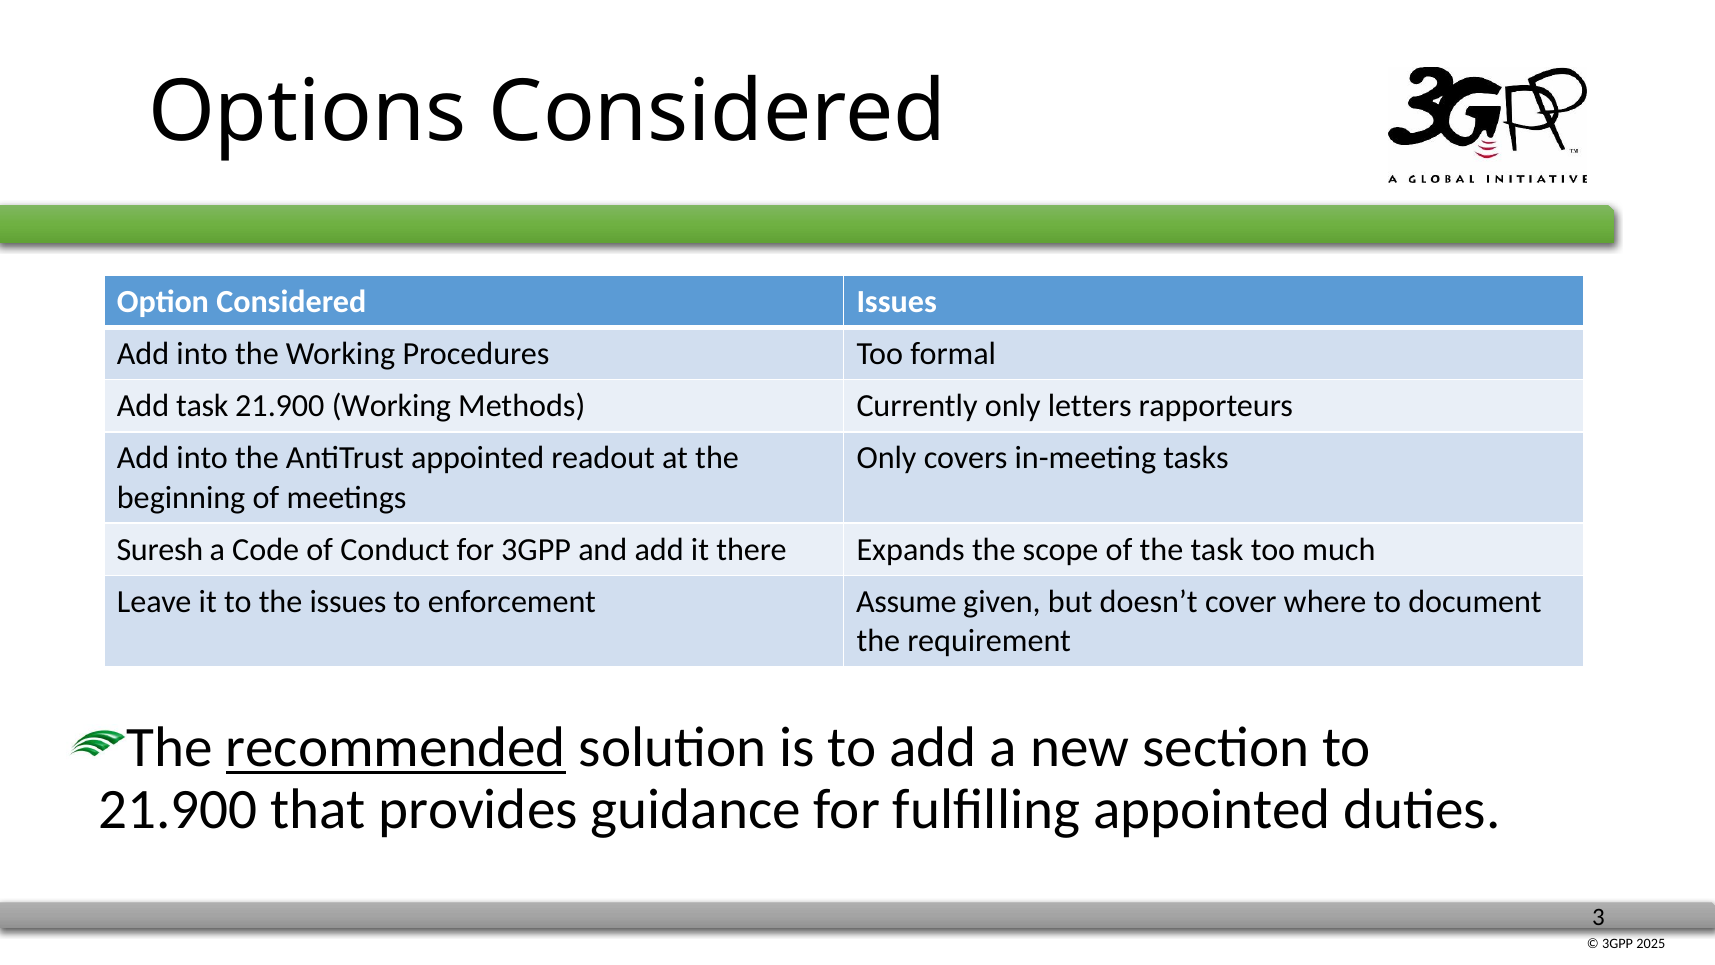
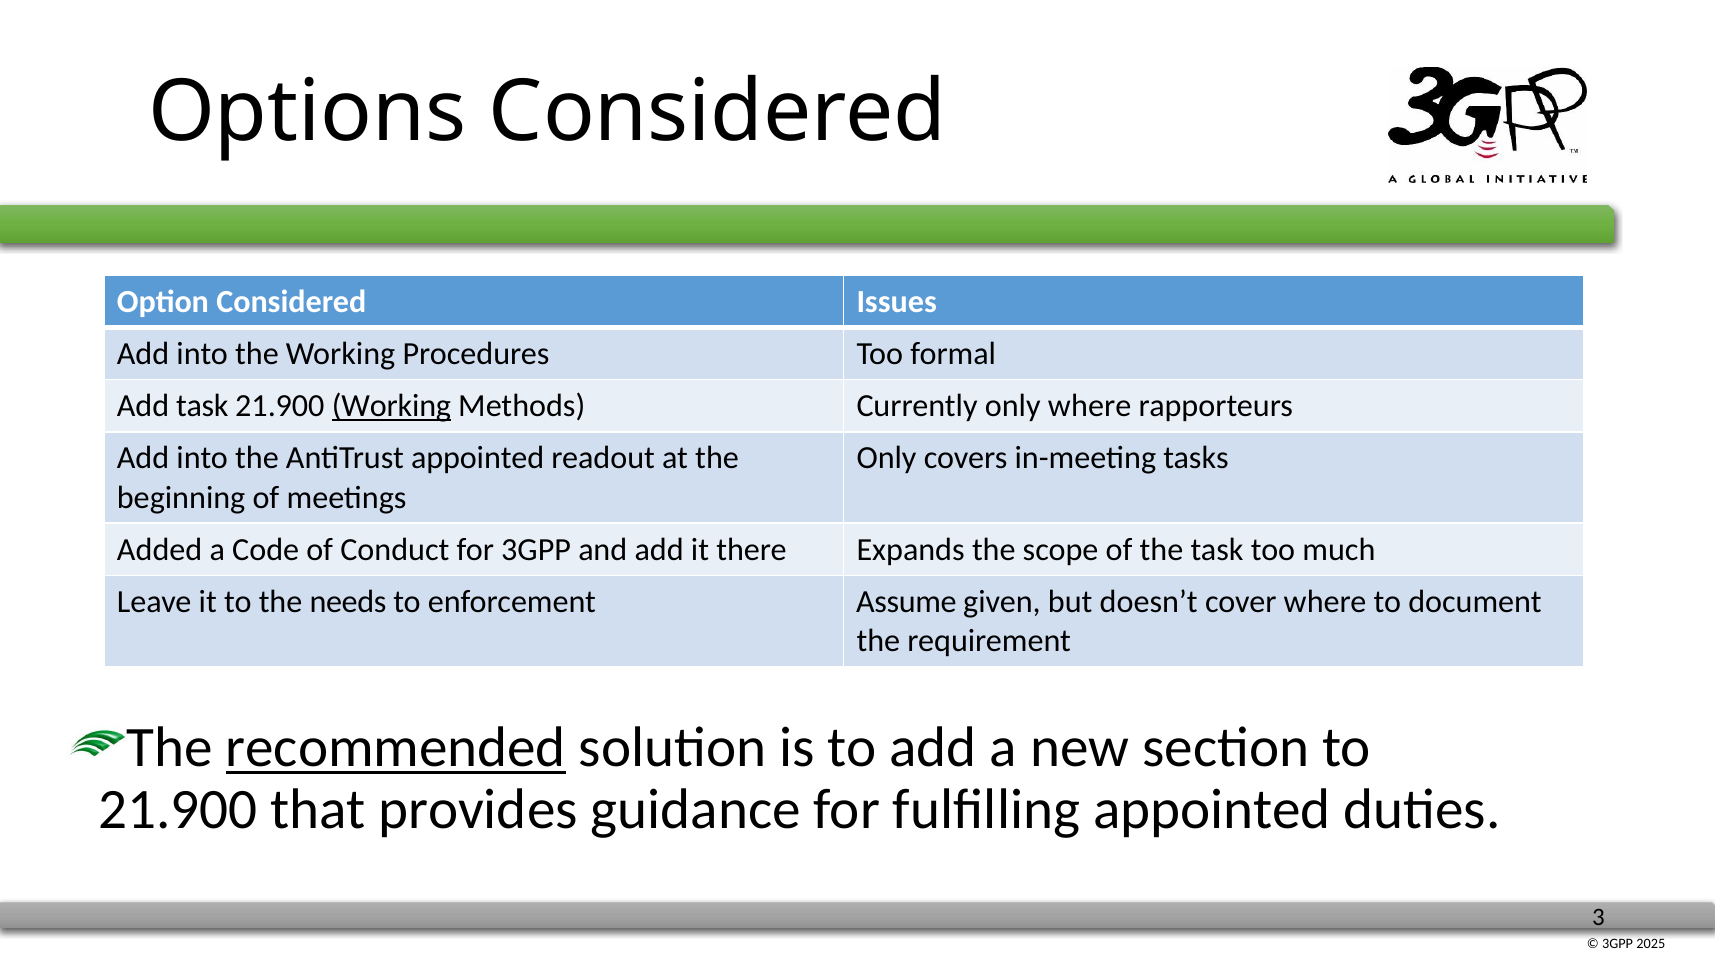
Working underline: none -> present (391, 406)
only letters: letters -> where (1090, 406)
Suresh: Suresh -> Added (160, 550)
the issues: issues -> needs (348, 602)
